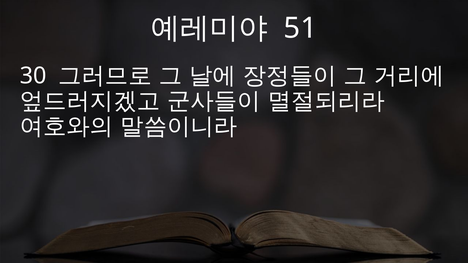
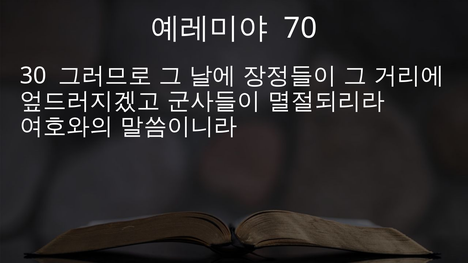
51: 51 -> 70 (300, 28)
